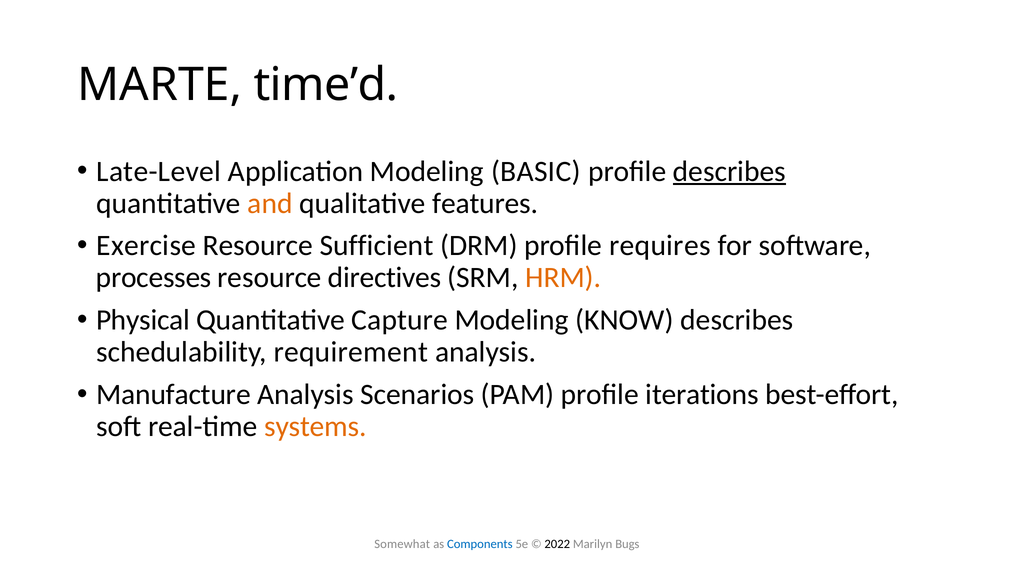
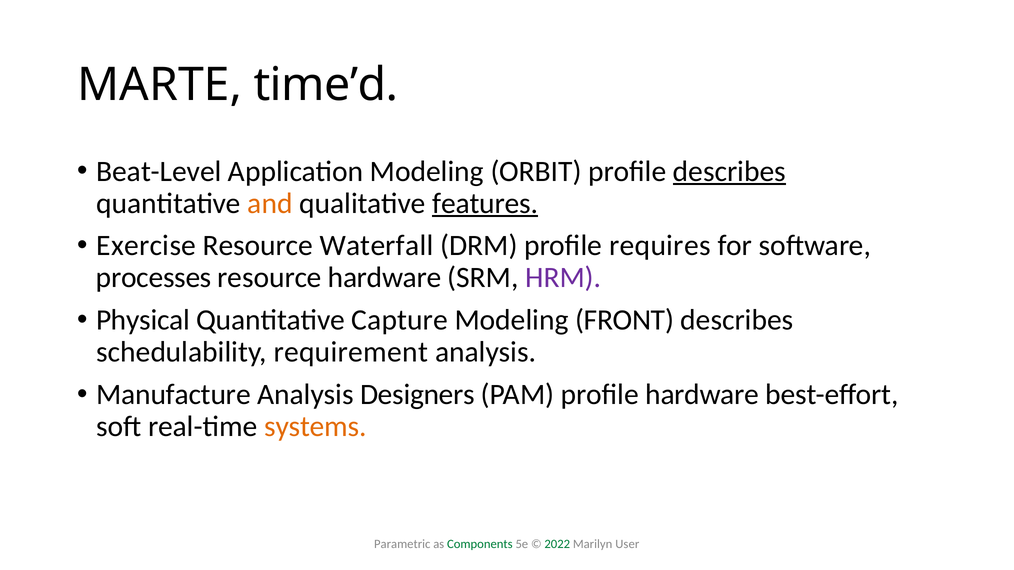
Late-Level: Late-Level -> Beat-Level (159, 171)
BASIC: BASIC -> ORBIT (536, 171)
features underline: none -> present (485, 203)
Sufficient: Sufficient -> Waterfall (376, 246)
resource directives: directives -> hardware (385, 278)
HRM colour: orange -> purple (563, 278)
KNOW: KNOW -> FRONT (625, 320)
Scenarios: Scenarios -> Designers (417, 395)
profile iterations: iterations -> hardware (702, 395)
Somewhat: Somewhat -> Parametric (402, 545)
Components colour: blue -> green (480, 545)
2022 colour: black -> green (557, 545)
Bugs: Bugs -> User (627, 545)
